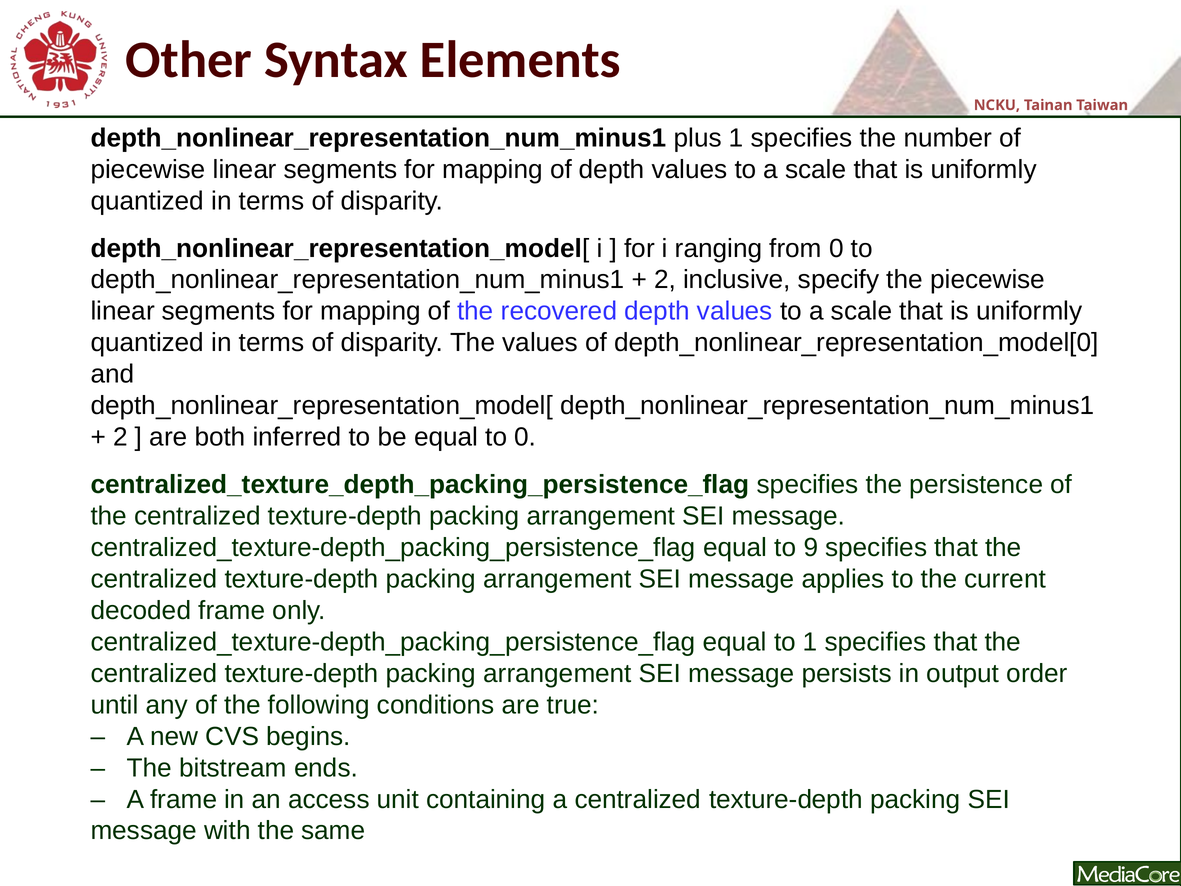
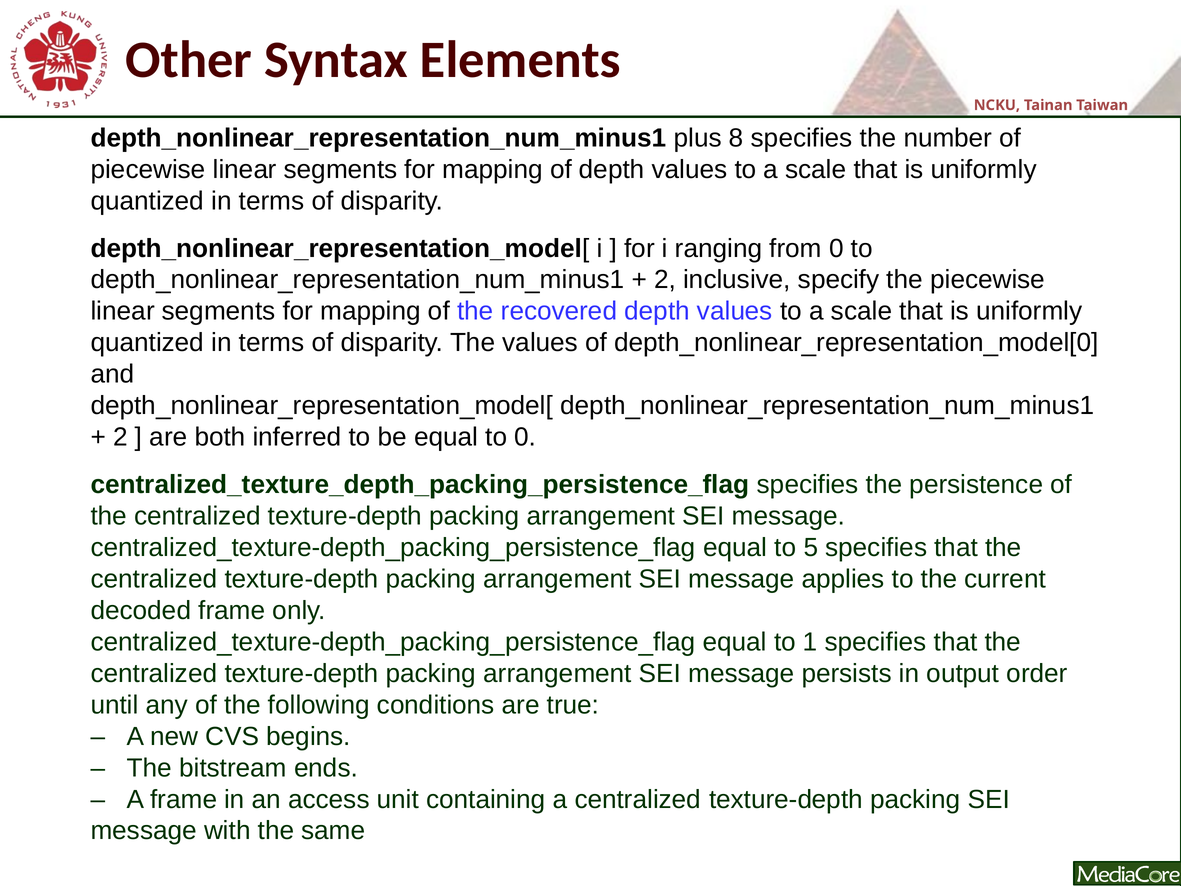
plus 1: 1 -> 8 (736, 138)
9: 9 -> 5 (811, 547)
